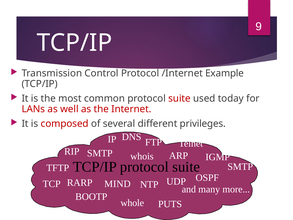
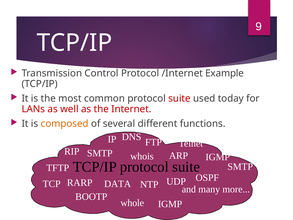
composed colour: red -> orange (65, 124)
privileges: privileges -> functions (203, 124)
MIND: MIND -> DATA (118, 184)
PUTS: PUTS -> IGMP (170, 204)
